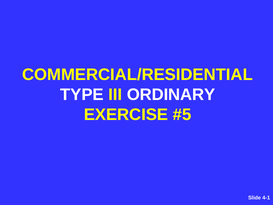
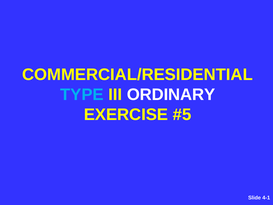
TYPE colour: white -> light blue (82, 94)
